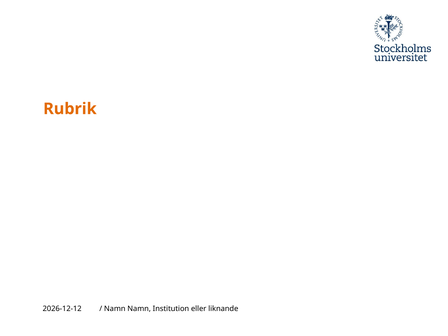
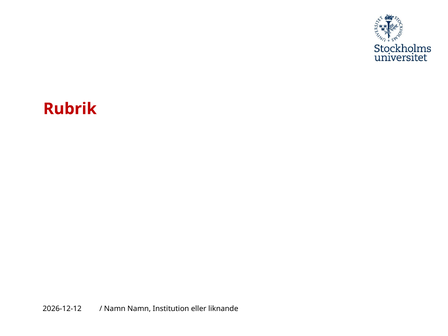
Rubrik colour: orange -> red (70, 109)
